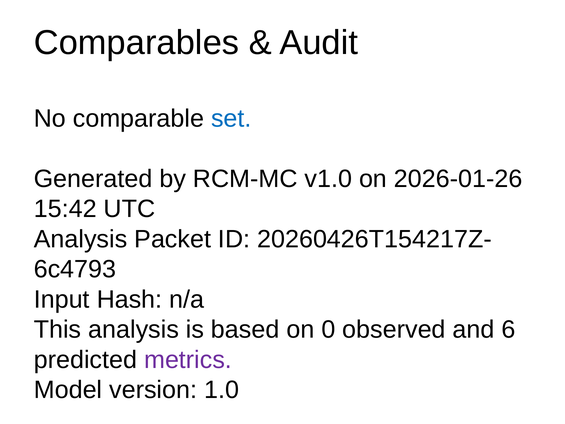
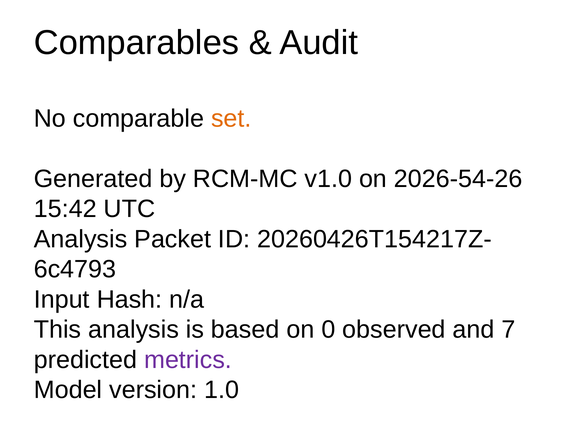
set colour: blue -> orange (231, 118)
2026-01-26: 2026-01-26 -> 2026-54-26 (458, 179)
6: 6 -> 7 (509, 329)
